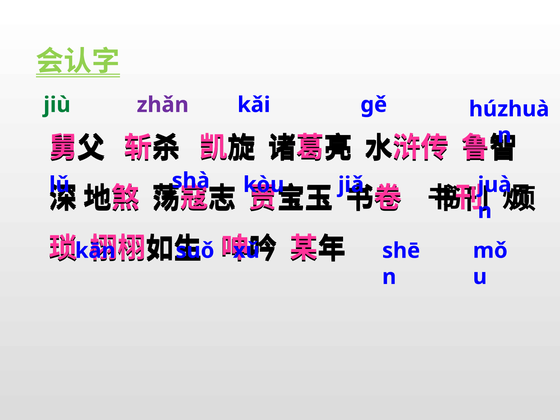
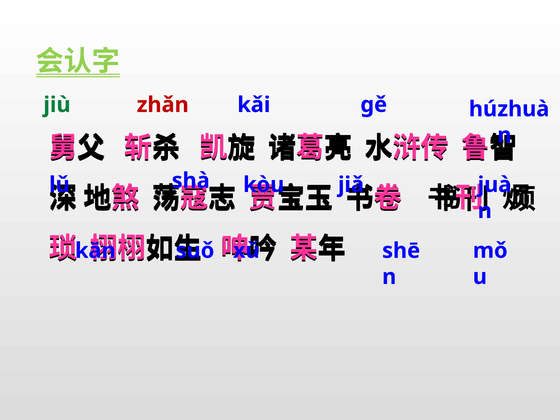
zhǎn colour: purple -> red (163, 105)
